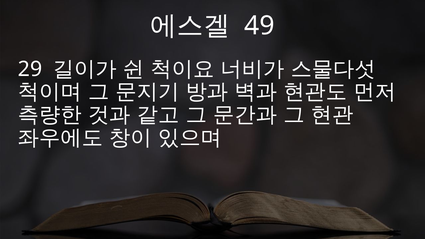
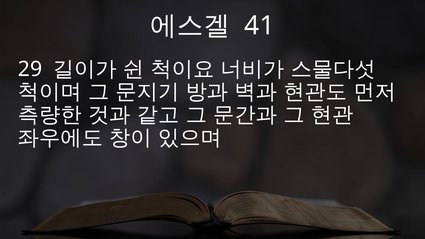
49: 49 -> 41 (259, 26)
